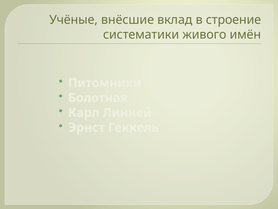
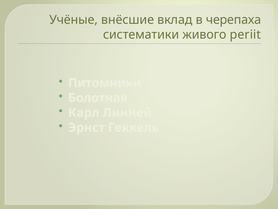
строение: строение -> черепаха (234, 20)
имён: имён -> periit (245, 35)
